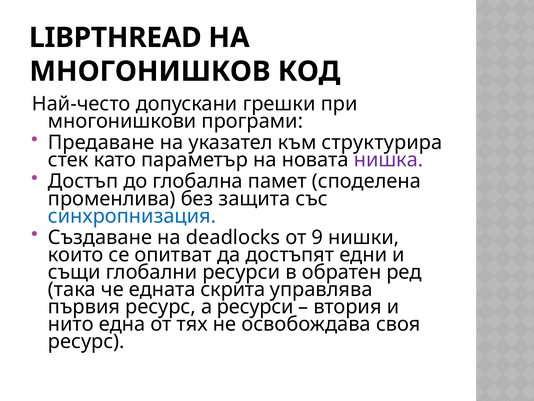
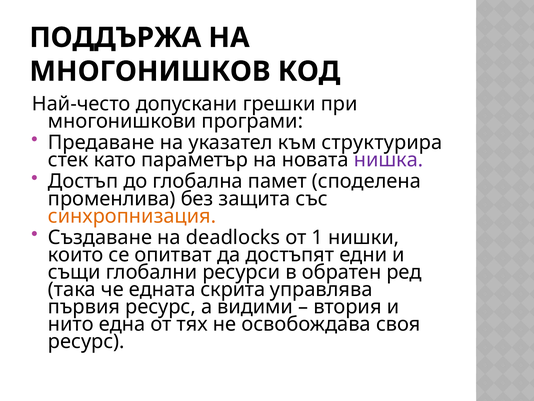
LIBPTHREAD: LIBPTHREAD -> ПОДДЪРЖА (115, 38)
синхропнизация colour: blue -> orange (132, 216)
9: 9 -> 1 (317, 237)
а ресурси: ресурси -> видими (255, 306)
